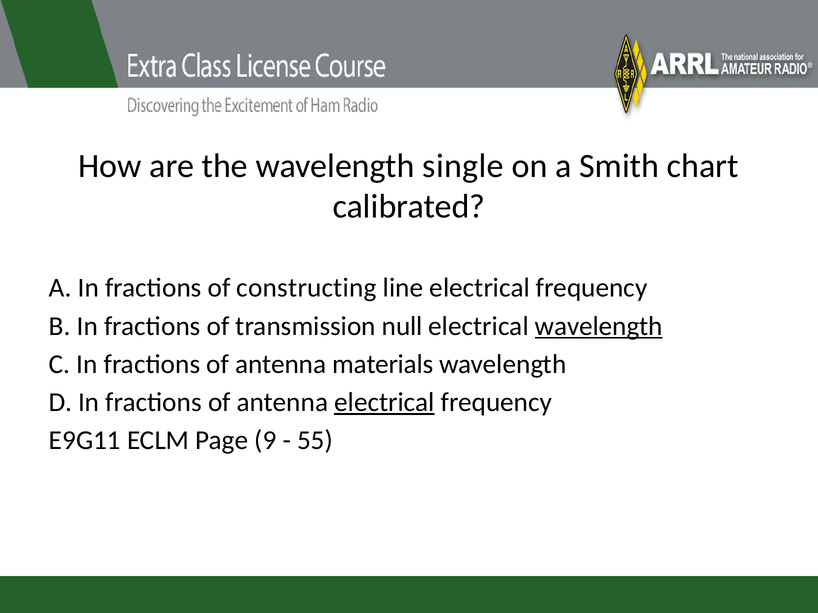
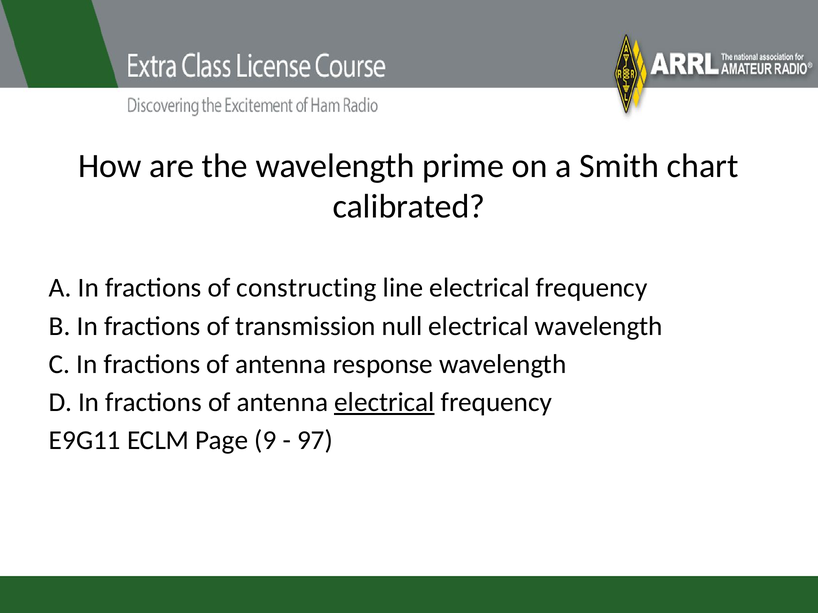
single: single -> prime (463, 166)
wavelength underline: present -> none (599, 326)
materials: materials -> response (383, 364)
55: 55 -> 97 (315, 441)
